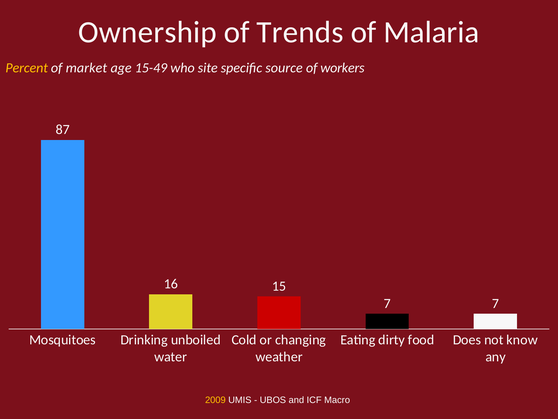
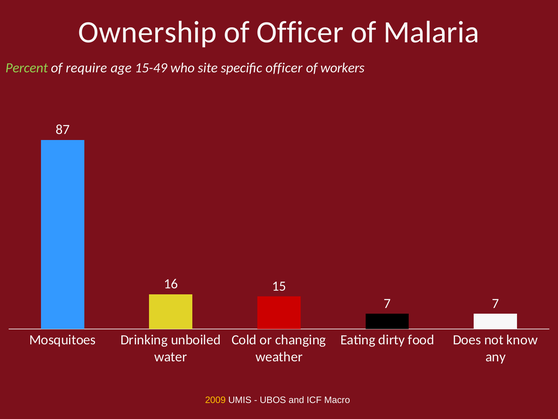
of Trends: Trends -> Officer (300, 32)
Percent colour: yellow -> light green (27, 68)
market: market -> require (86, 68)
specific source: source -> officer (284, 68)
